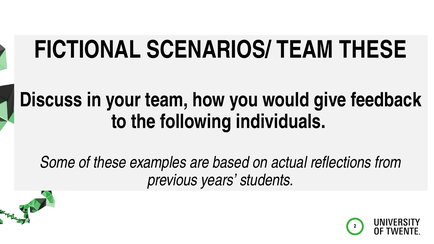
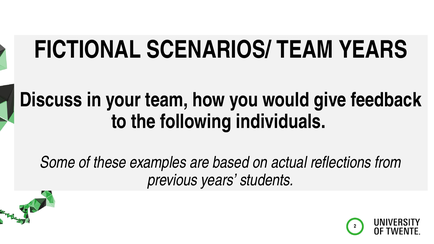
TEAM THESE: THESE -> YEARS (373, 50)
